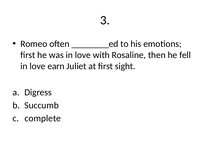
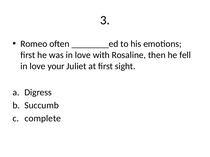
earn: earn -> your (56, 66)
